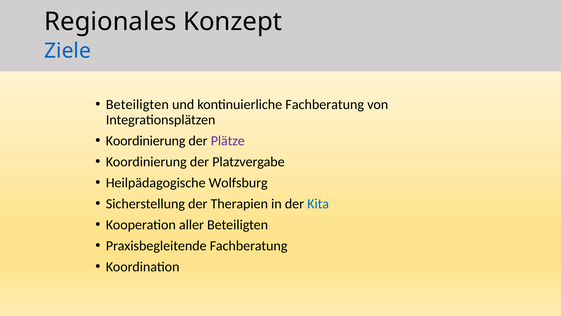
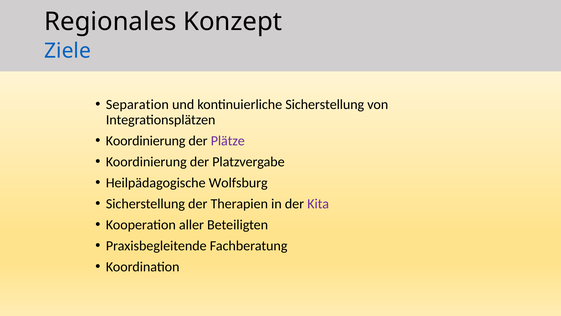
Beteiligten: Beteiligten -> Separation (137, 104)
kontinuierliche Fachberatung: Fachberatung -> Sicherstellung (325, 104)
Kita colour: blue -> purple (318, 204)
